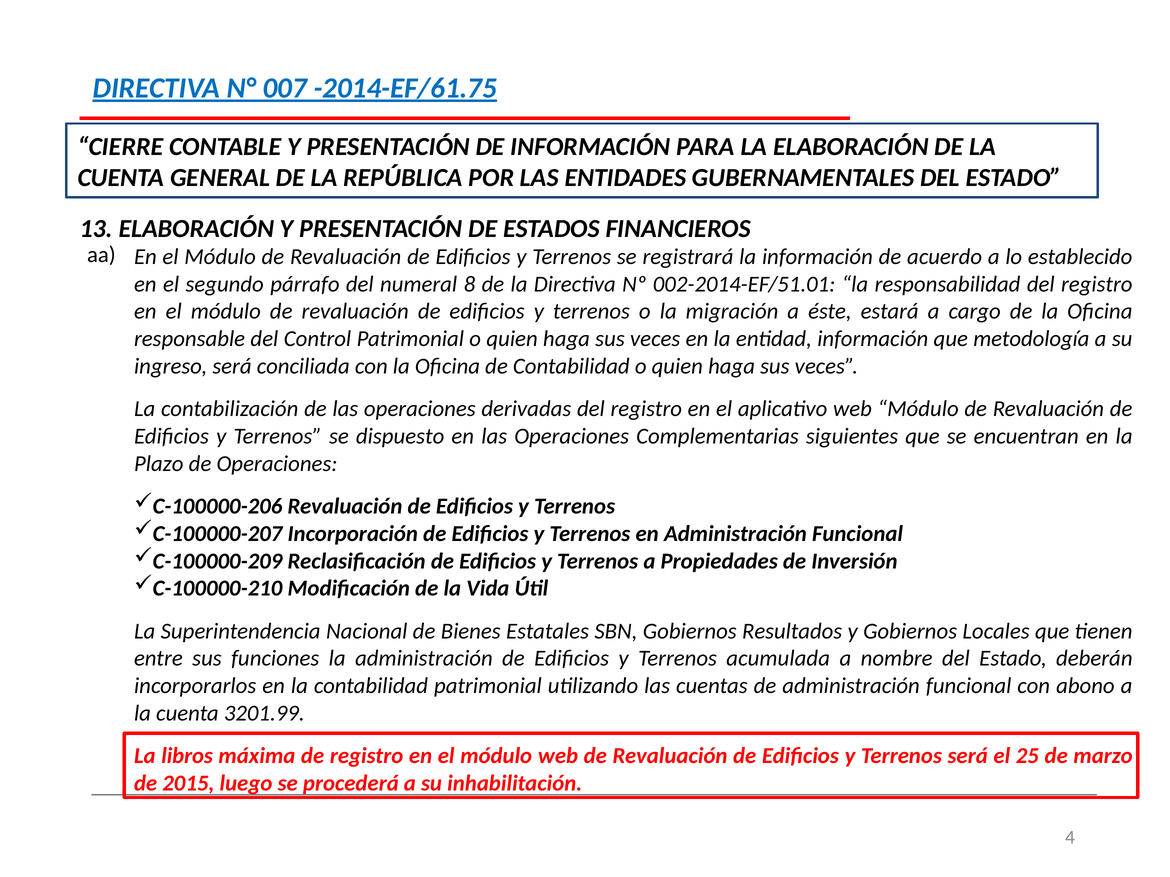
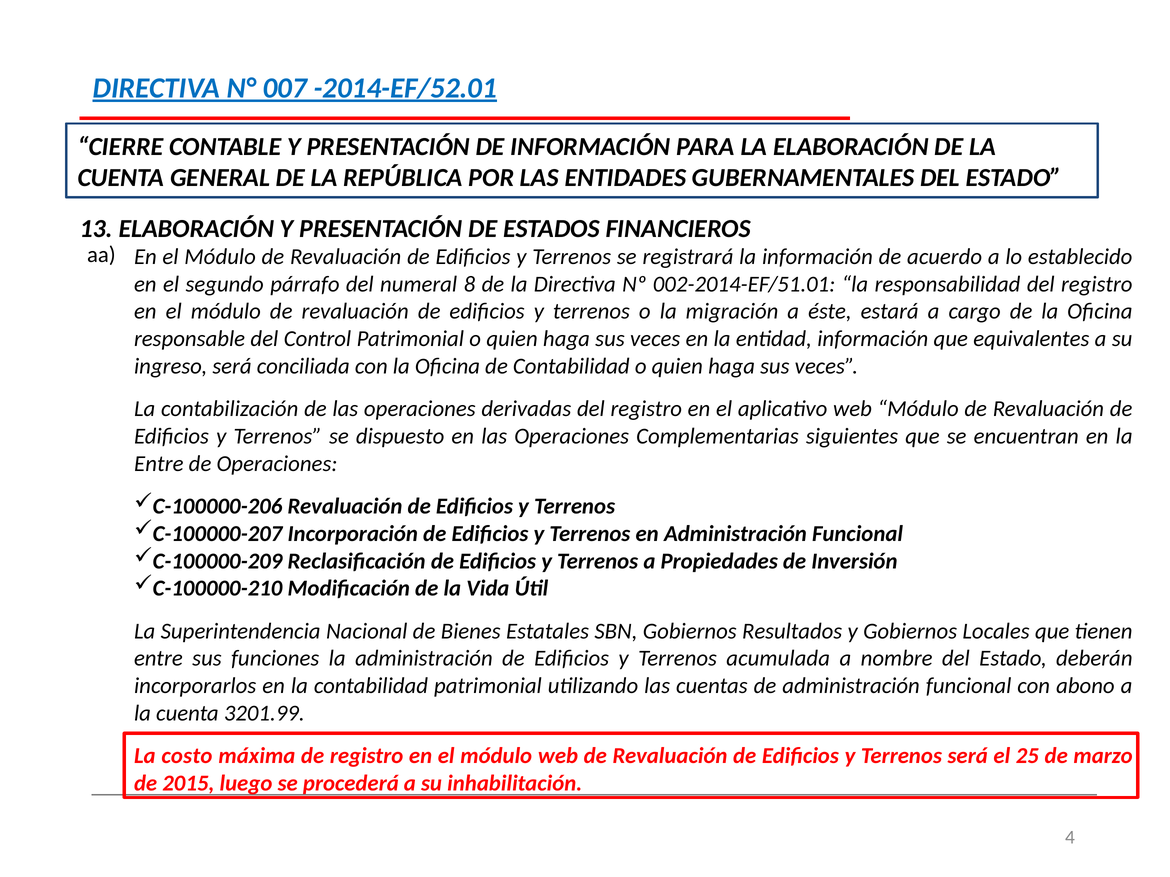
-2014-EF/61.75: -2014-EF/61.75 -> -2014-EF/52.01 (405, 88)
metodología: metodología -> equivalentes (1031, 339)
Plazo: Plazo -> Entre (159, 464)
libros: libros -> costo (187, 756)
